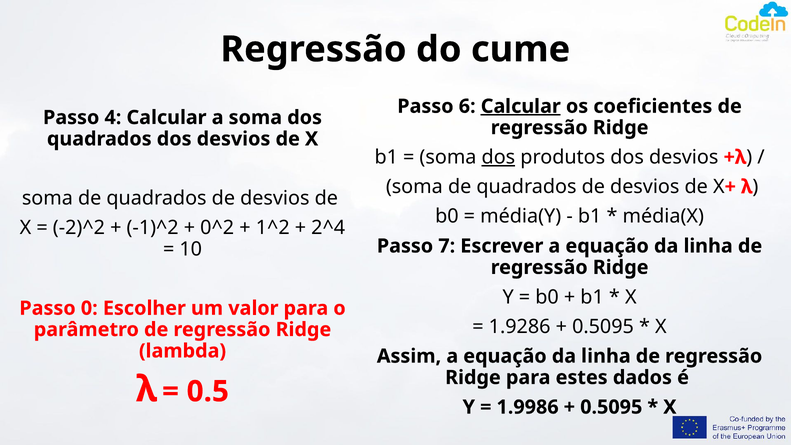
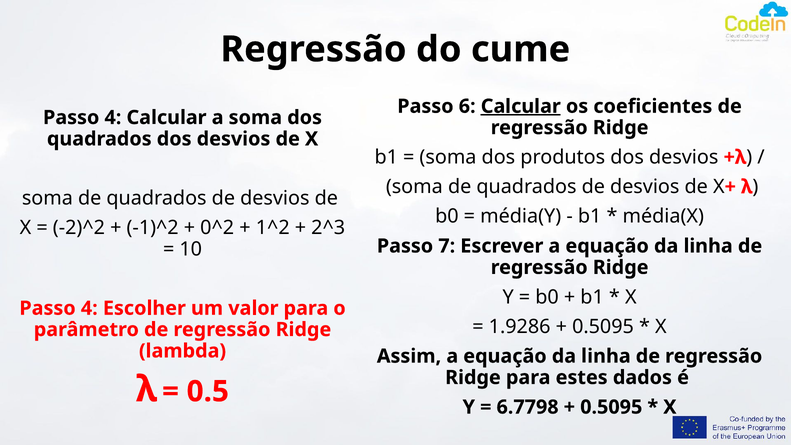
dos underline: present -> none (498, 157)
2^4: 2^4 -> 2^3 (328, 228)
0: 0 -> 4 (89, 308)
1.9986: 1.9986 -> 6.7798 (528, 407)
